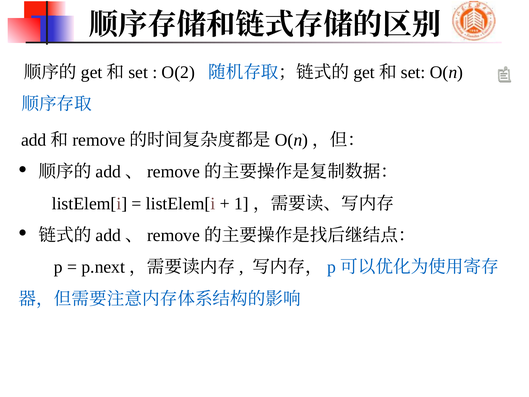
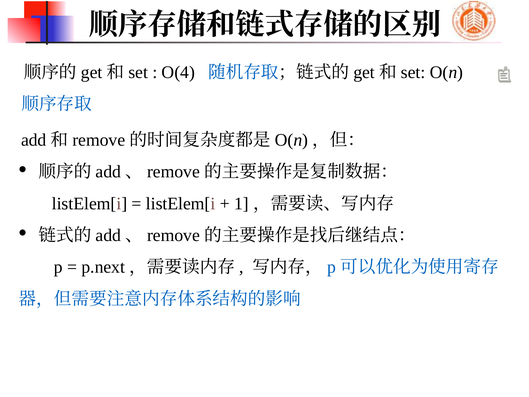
O(2: O(2 -> O(4 (178, 72)
